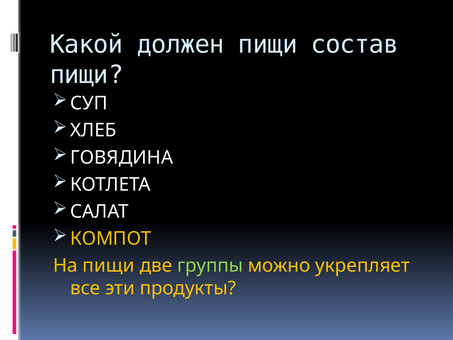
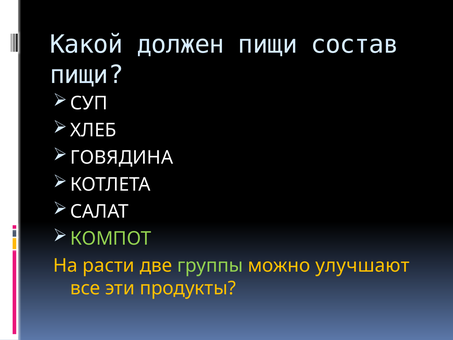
КОМПОТ colour: yellow -> light green (111, 239)
На пищи: пищи -> расти (109, 266)
укрепляет: укрепляет -> улучшают (362, 266)
